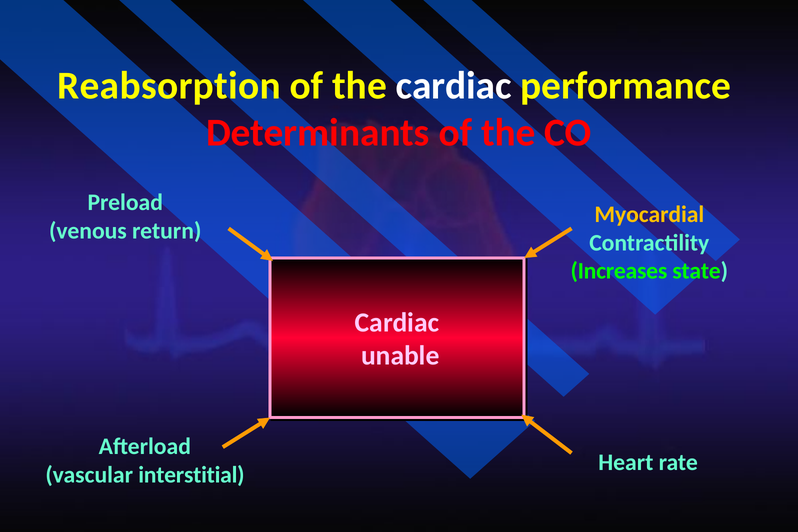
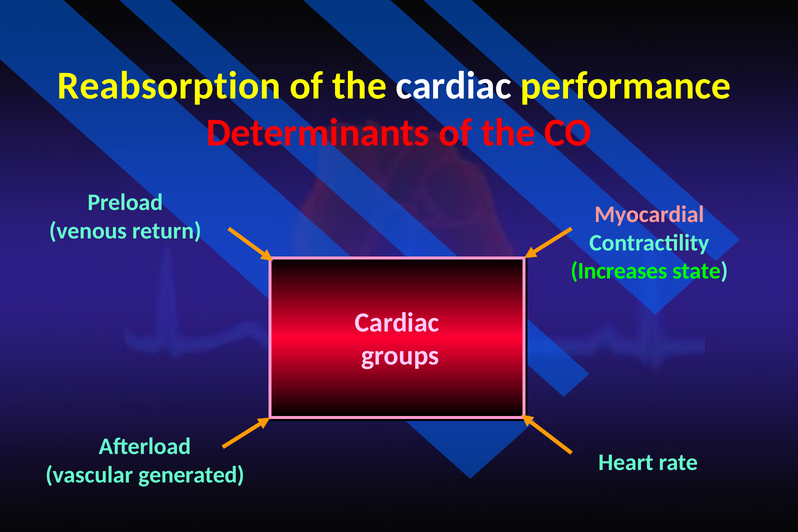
Myocardial colour: yellow -> pink (649, 214)
unable: unable -> groups (400, 356)
interstitial: interstitial -> generated (191, 475)
